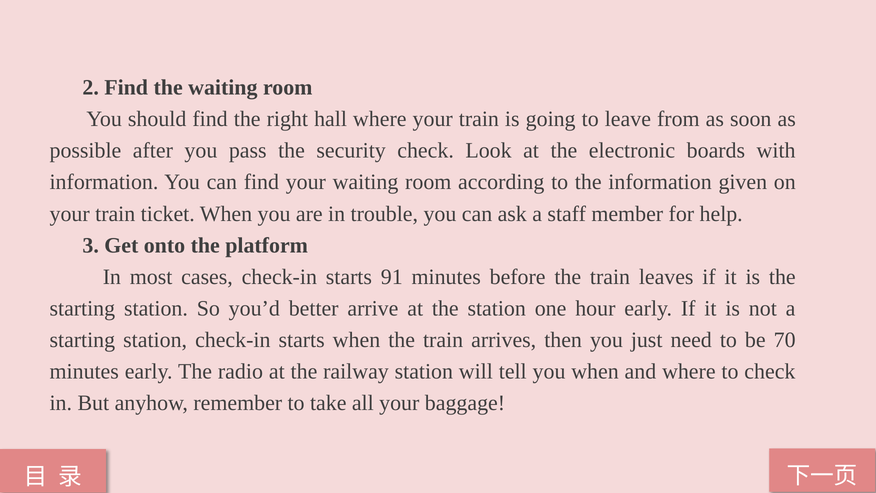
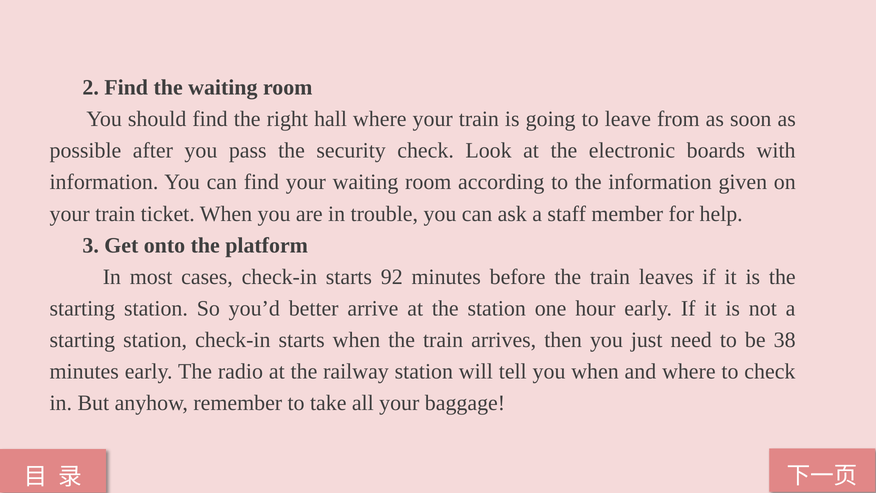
91: 91 -> 92 (392, 277)
70: 70 -> 38 (785, 340)
